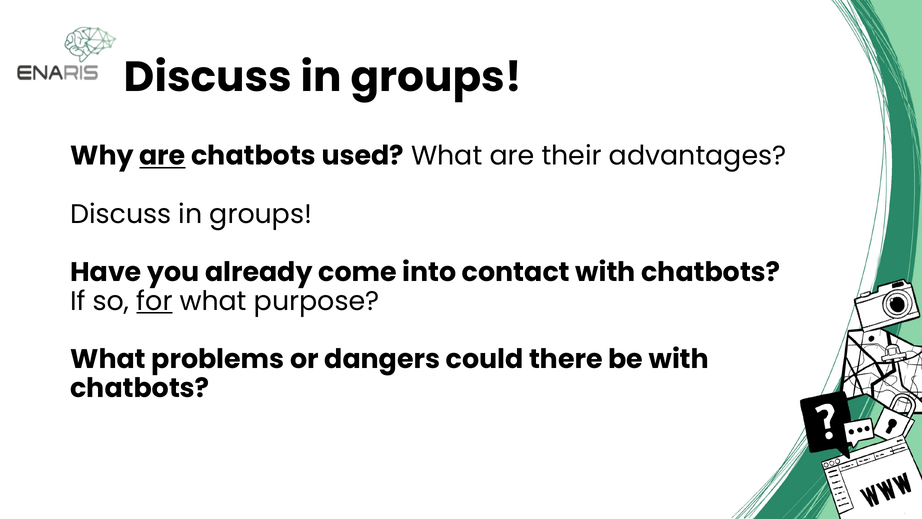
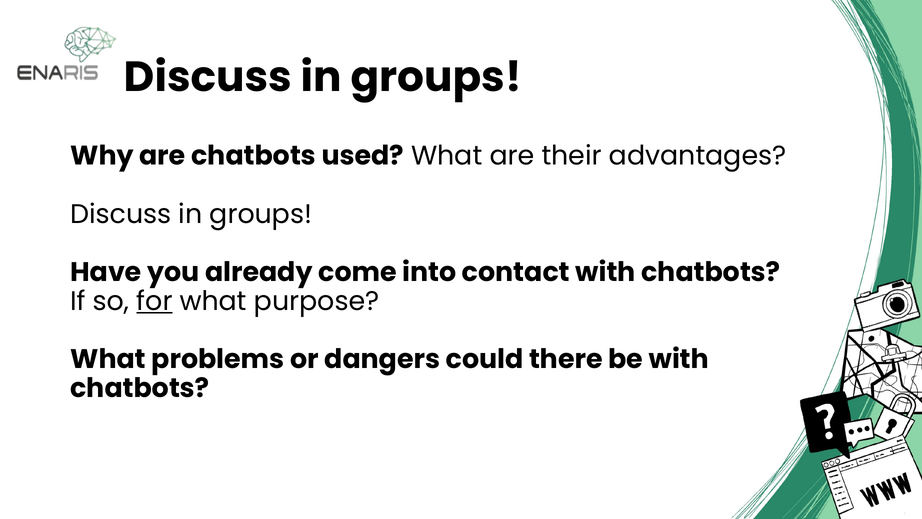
are underline: present -> none (162, 156)
